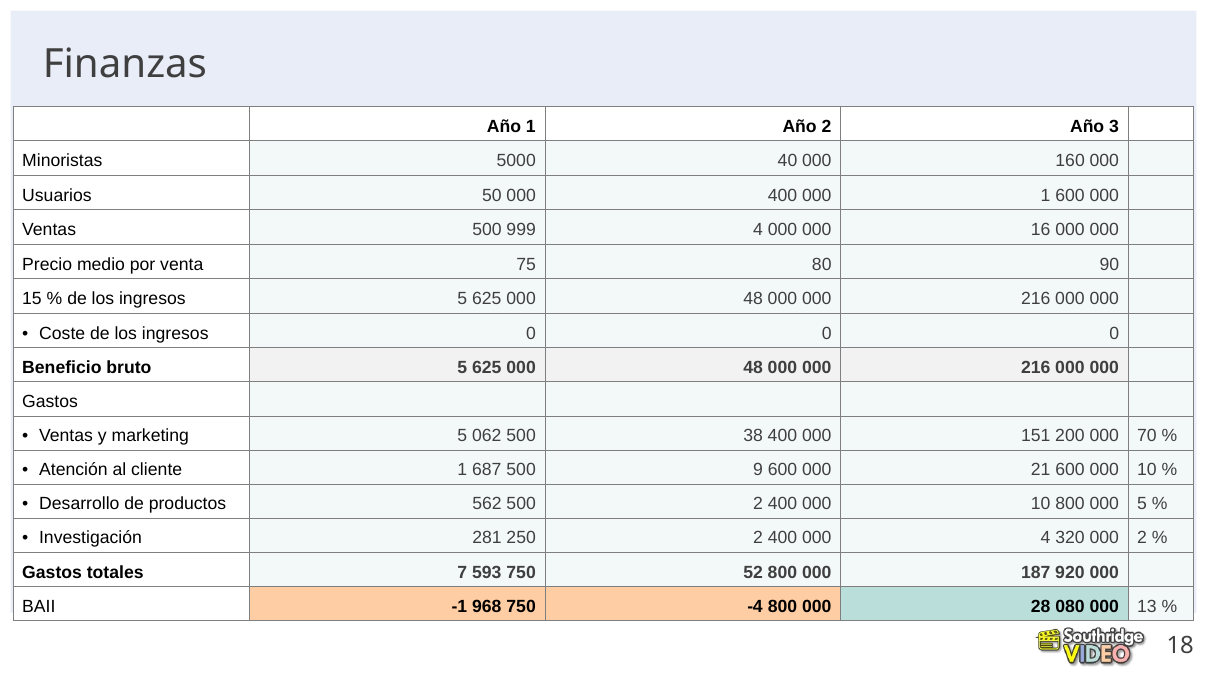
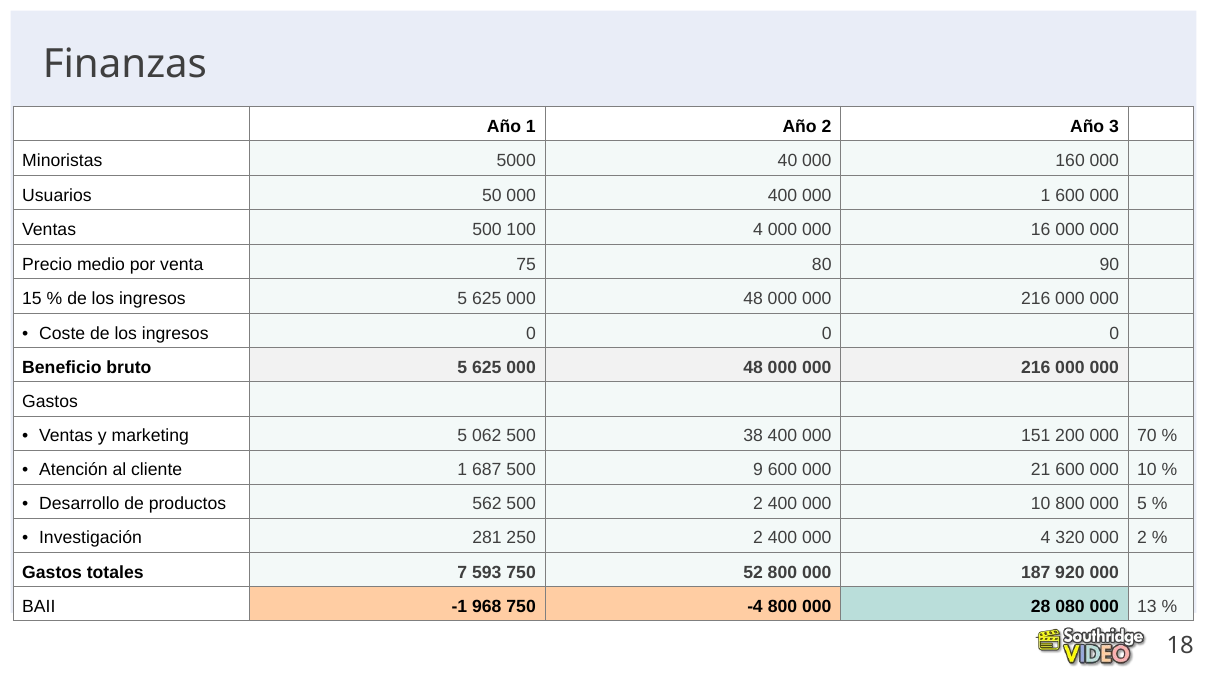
999: 999 -> 100 (521, 230)
